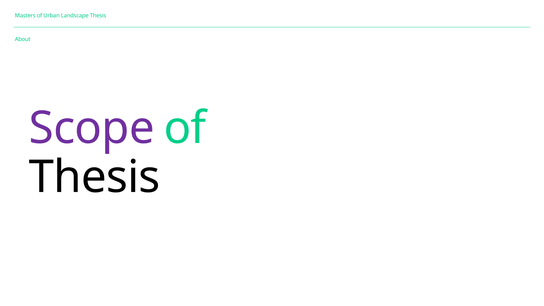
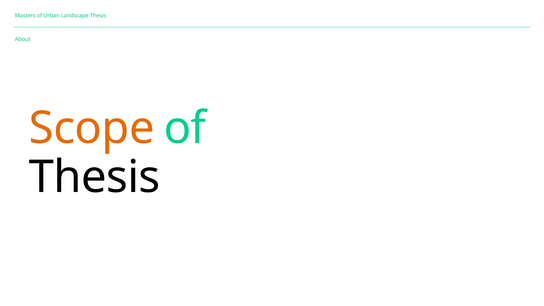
Scope colour: purple -> orange (92, 128)
